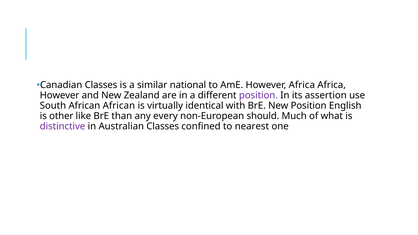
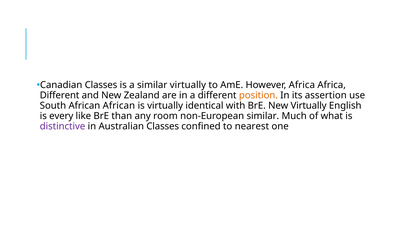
similar national: national -> virtually (188, 85)
However: However -> Different (60, 95)
position colour: purple -> orange (258, 95)
New Position: Position -> Virtually (309, 106)
other: other -> every (61, 116)
every: every -> room (165, 116)
non-European should: should -> similar (263, 116)
